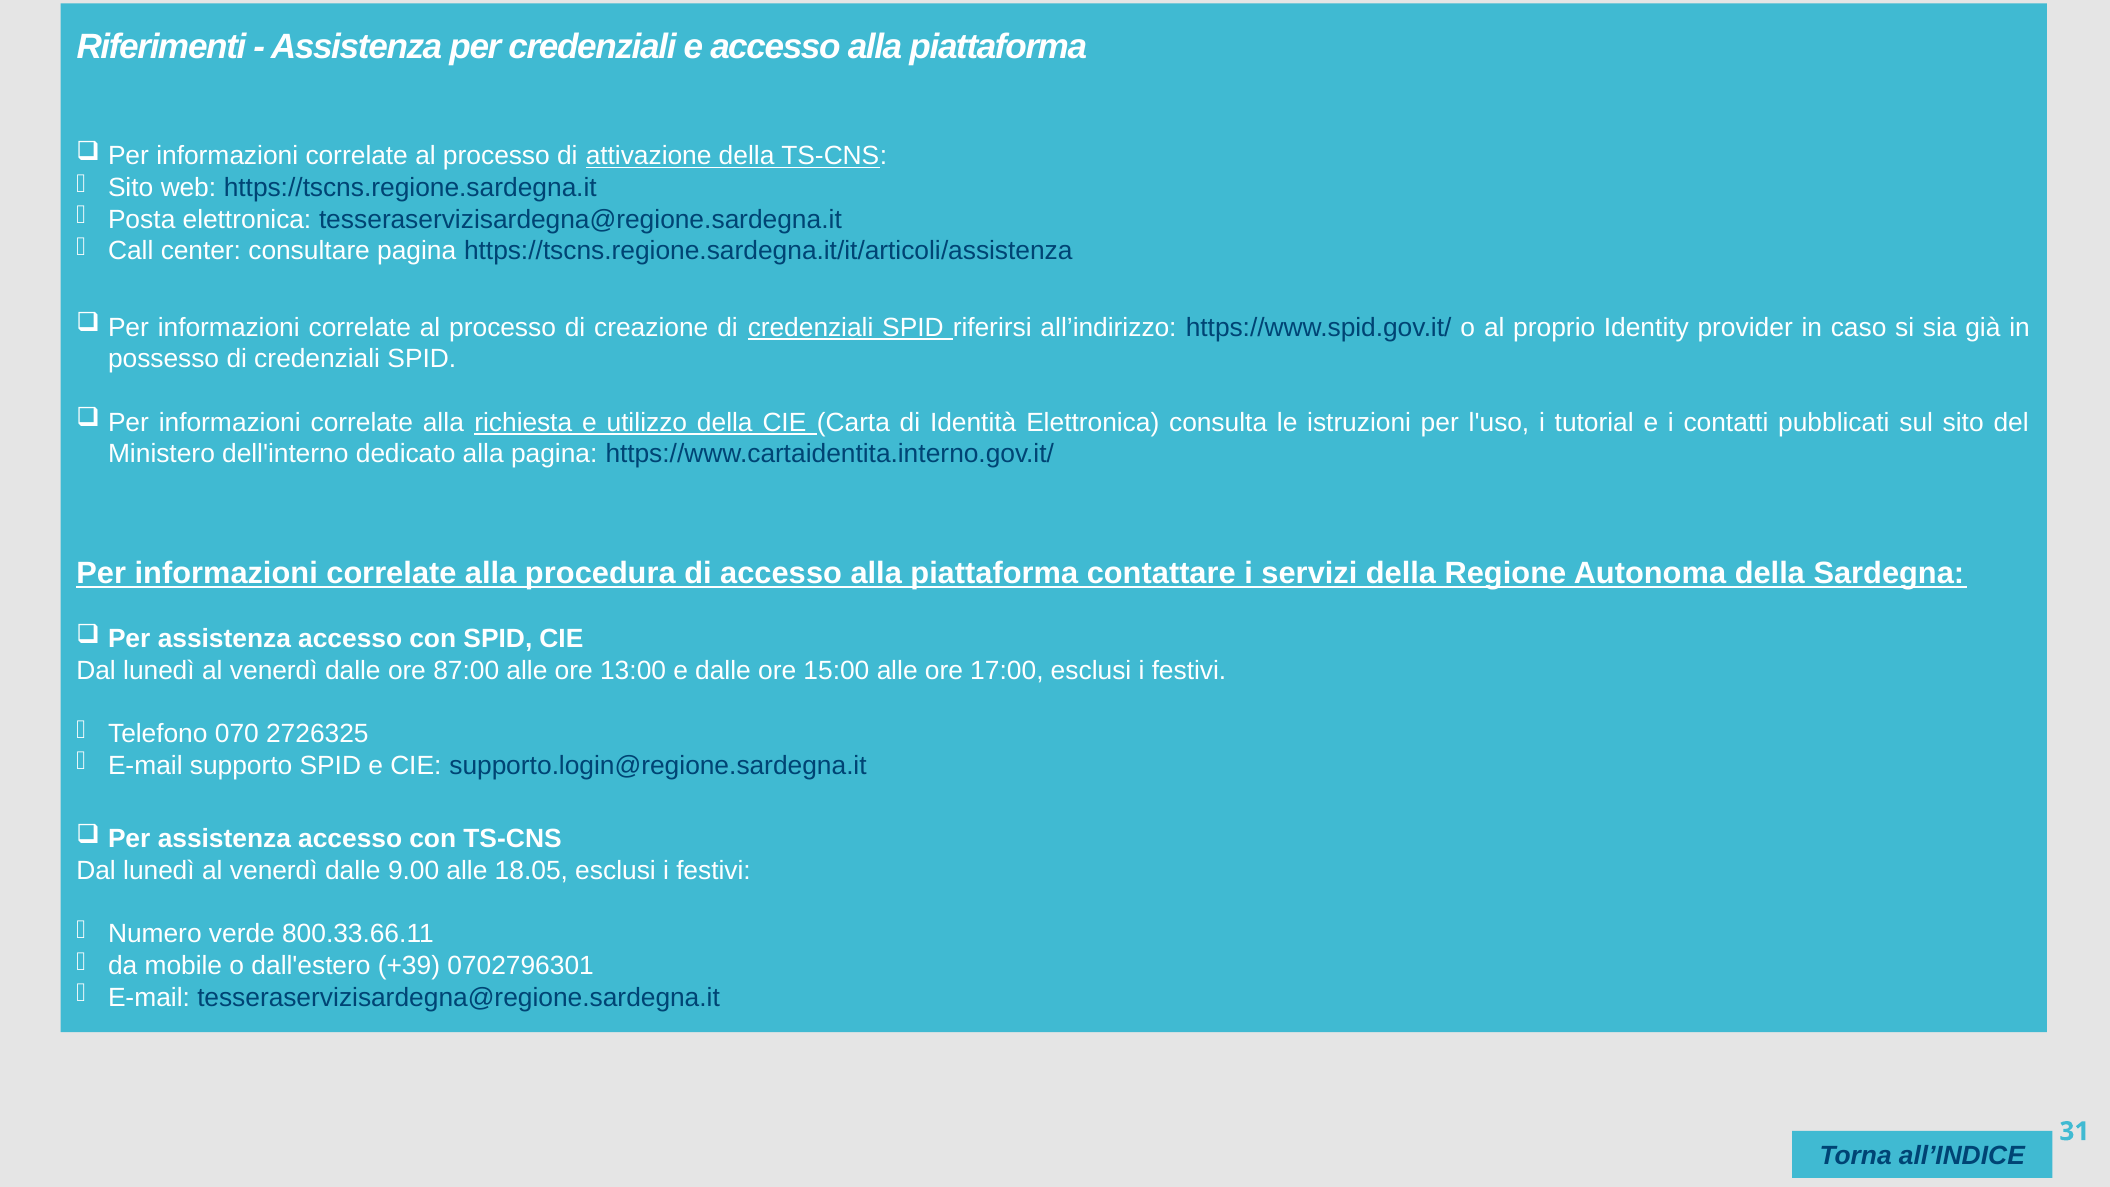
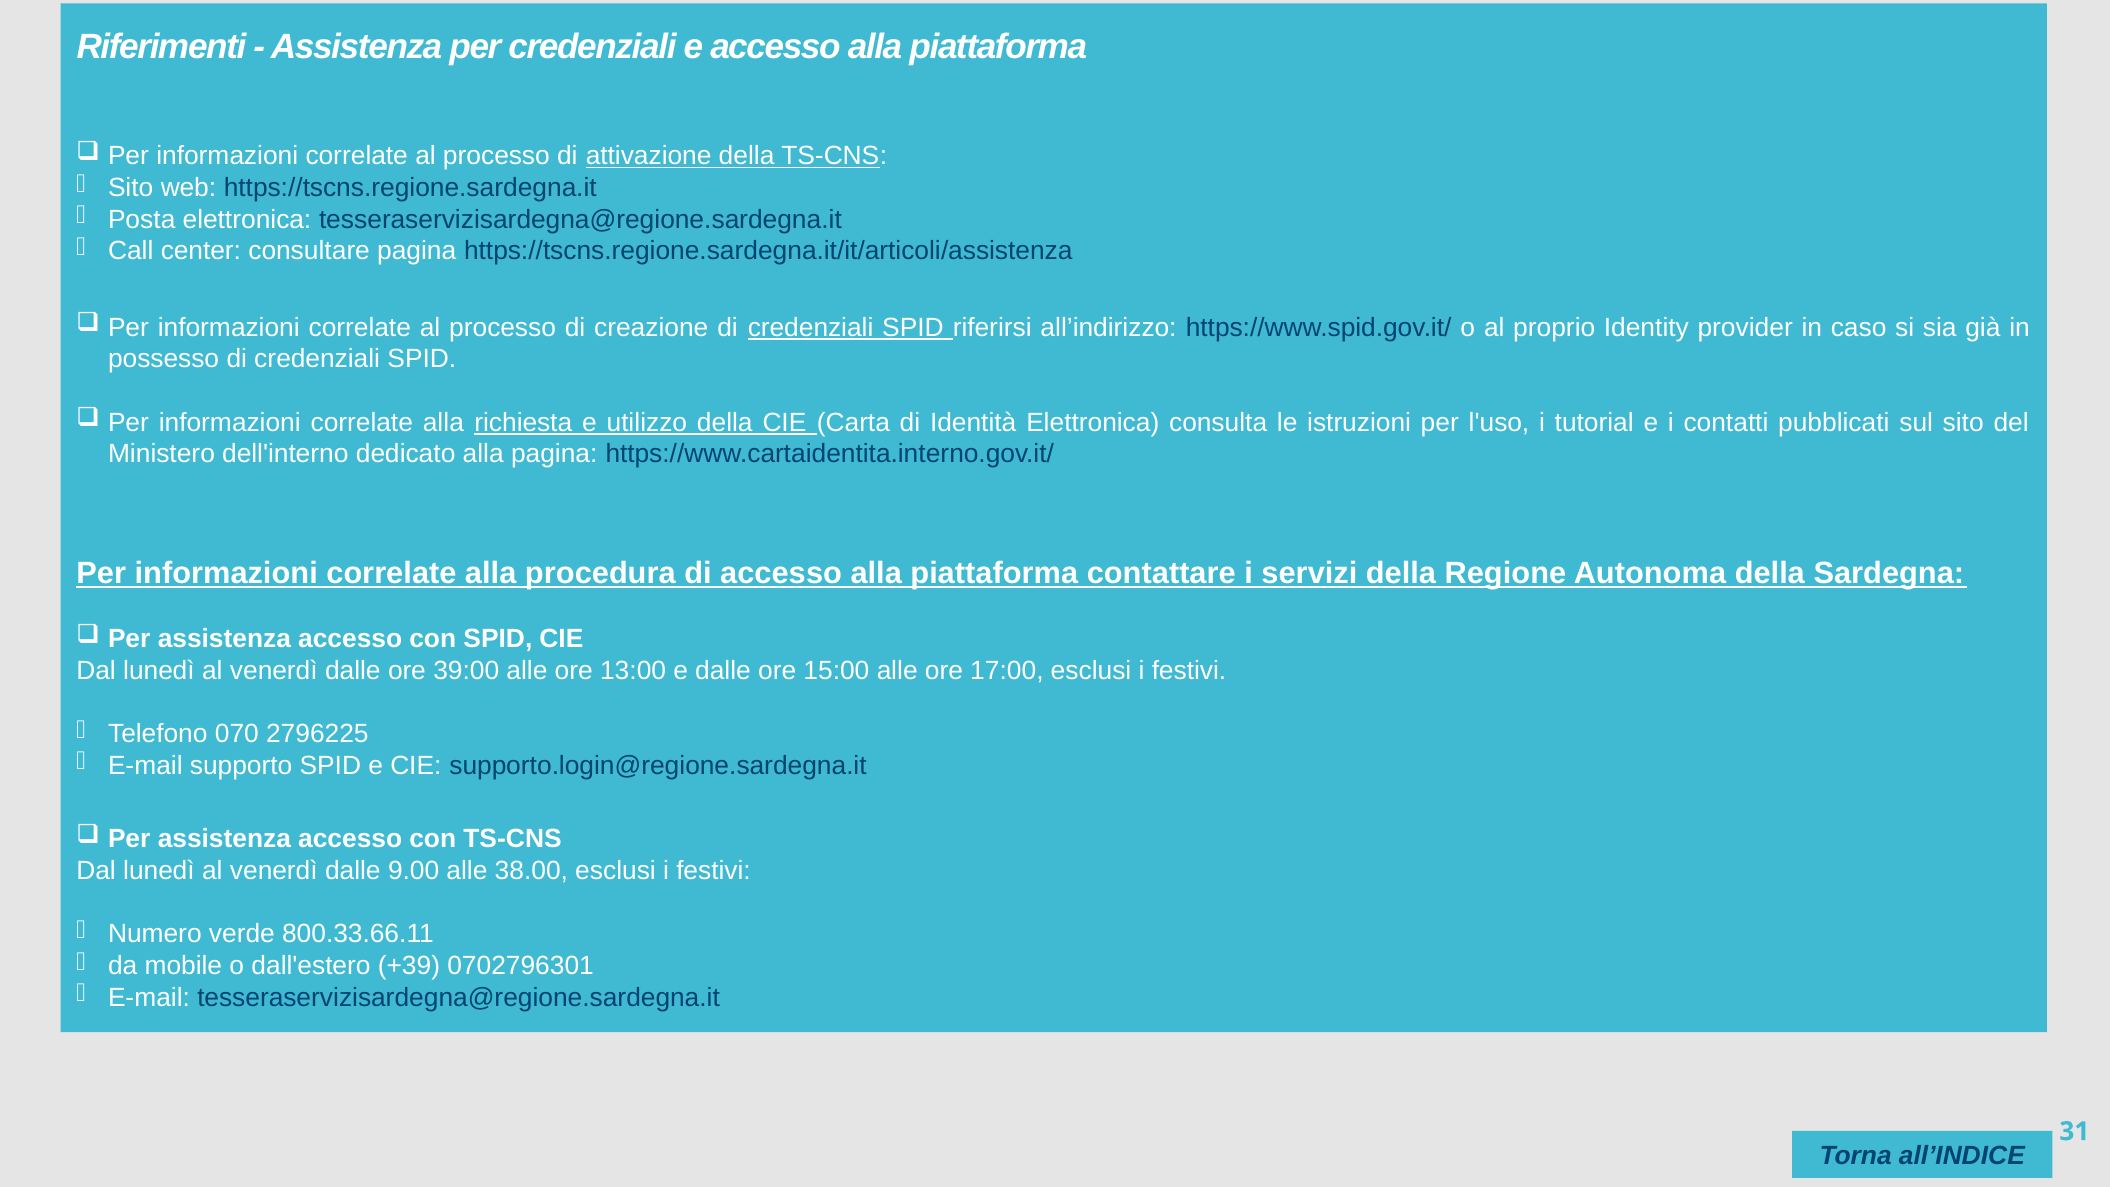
87:00: 87:00 -> 39:00 (466, 670)
2726325: 2726325 -> 2796225 (317, 734)
18.05: 18.05 -> 38.00 (531, 871)
